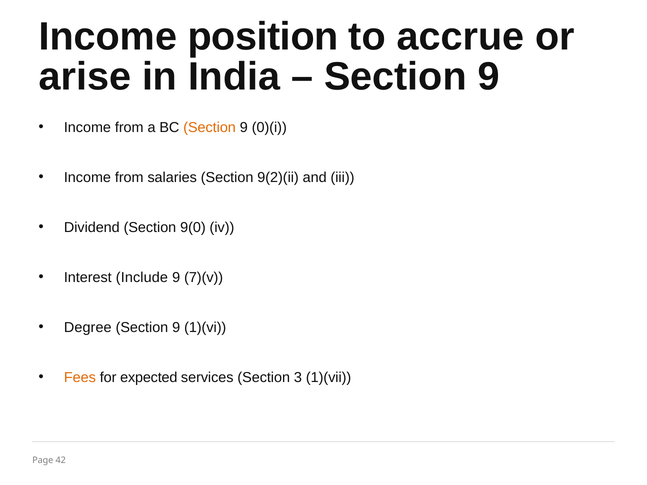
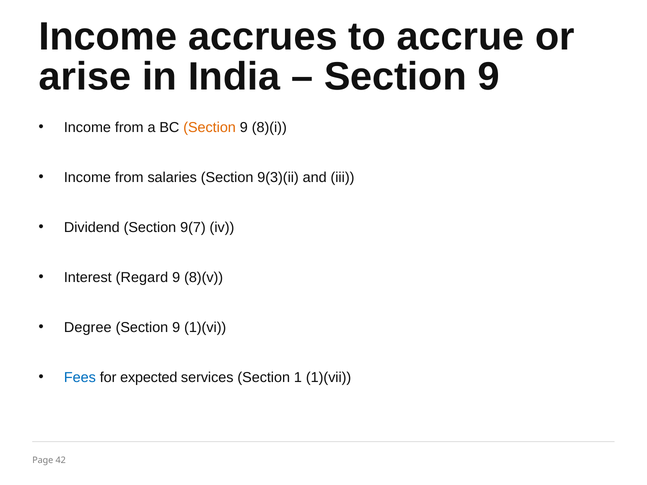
position: position -> accrues (263, 37)
0)(i: 0)(i -> 8)(i (269, 128)
9(2)(ii: 9(2)(ii -> 9(3)(ii (278, 178)
9(0: 9(0 -> 9(7 (193, 228)
Include: Include -> Regard (142, 278)
7)(v: 7)(v -> 8)(v (204, 278)
Fees colour: orange -> blue (80, 377)
3: 3 -> 1 (298, 377)
